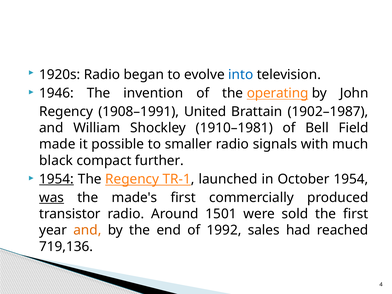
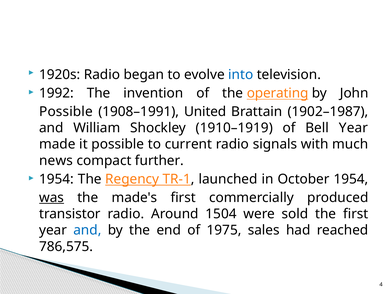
1946: 1946 -> 1992 (56, 93)
Regency: Regency -> Possible (66, 112)
1910–1981: 1910–1981 -> 1910–1919 (234, 128)
Bell Field: Field -> Year (353, 128)
smaller: smaller -> current (188, 144)
black: black -> news (56, 161)
1954 underline: present -> none (56, 179)
1501: 1501 -> 1504 (221, 214)
and colour: orange -> blue (87, 230)
1992: 1992 -> 1975 (224, 230)
719,136: 719,136 -> 786,575 (66, 247)
